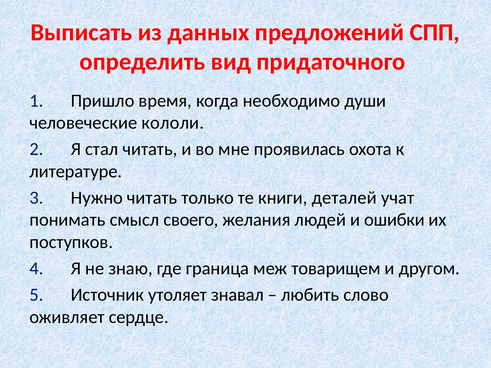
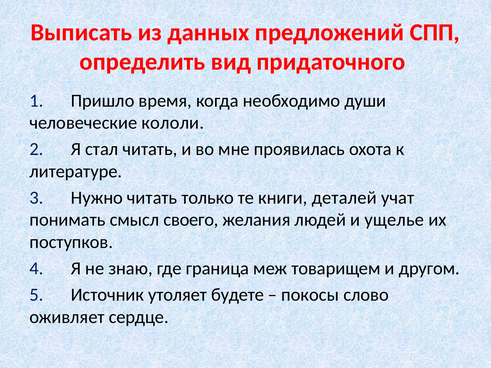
ошибки: ошибки -> ущелье (394, 220)
знавал: знавал -> будете (238, 295)
любить: любить -> покосы (310, 295)
